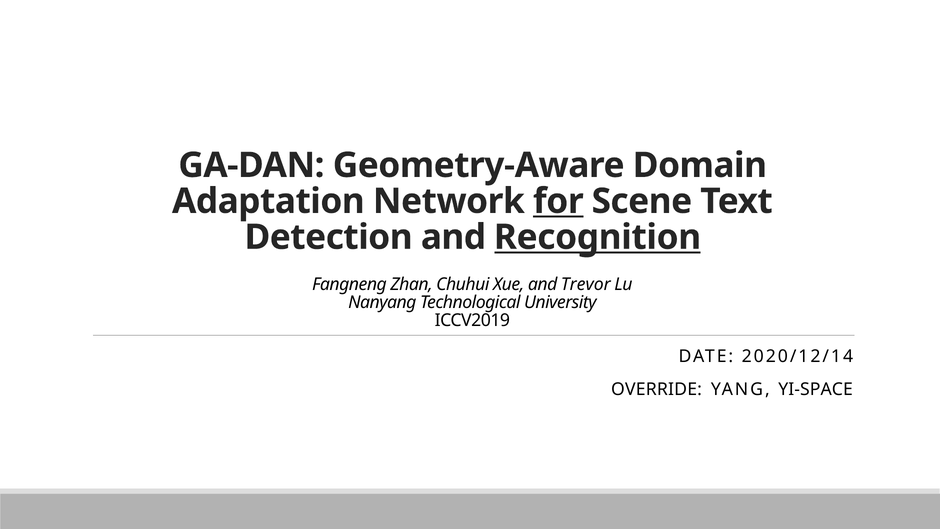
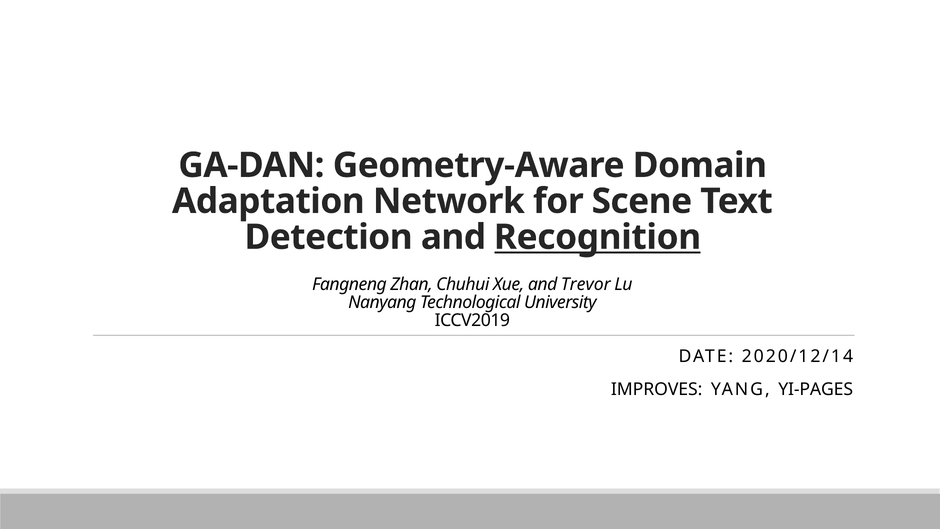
for underline: present -> none (558, 201)
OVERRIDE: OVERRIDE -> IMPROVES (657, 389)
YI-SPACE: YI-SPACE -> YI-PAGES (816, 389)
